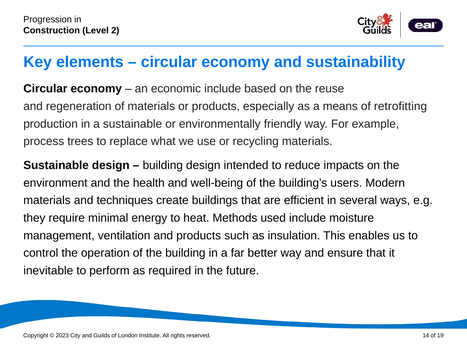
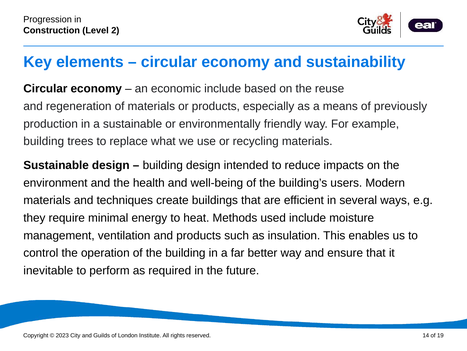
retrofitting: retrofitting -> previously (401, 106)
process: process -> building (44, 141)
